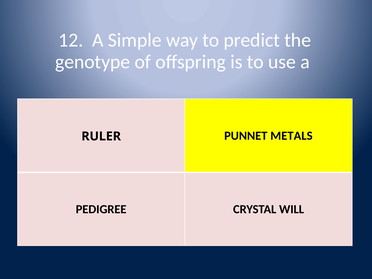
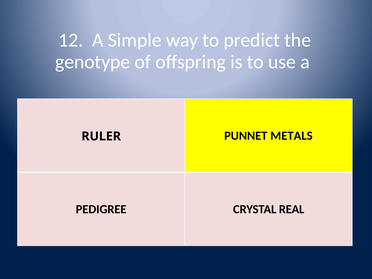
WILL: WILL -> REAL (292, 209)
